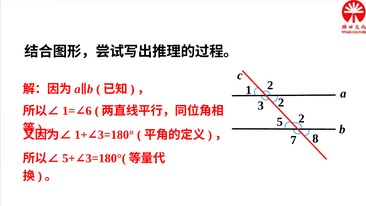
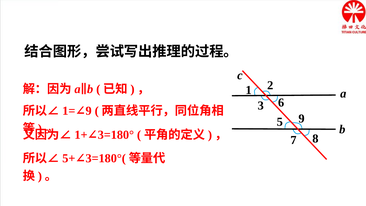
3 2: 2 -> 6 (281, 103)
6: 6 -> 9 (89, 111)
5 2: 2 -> 9 (302, 118)
